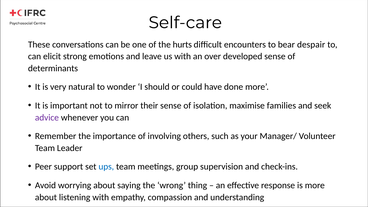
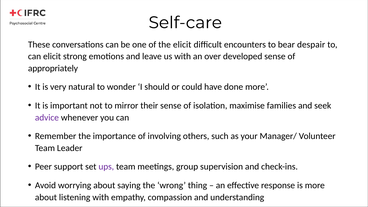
the hurts: hurts -> elicit (182, 45)
determinants: determinants -> appropriately (53, 68)
ups colour: blue -> purple (106, 167)
